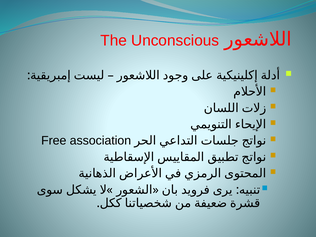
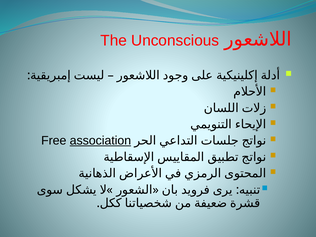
association underline: none -> present (100, 141)
